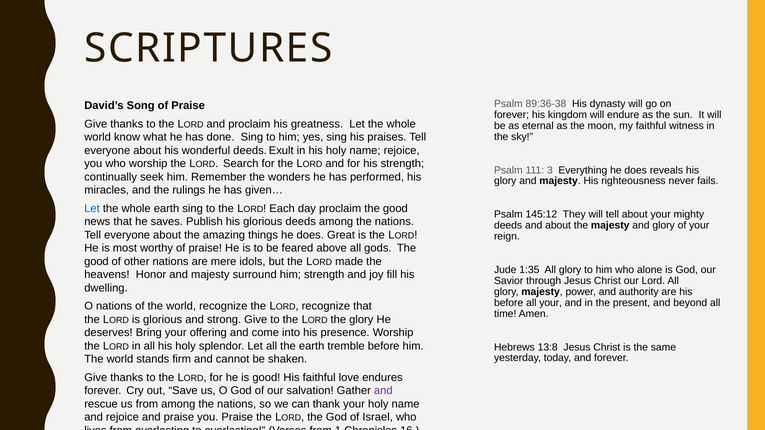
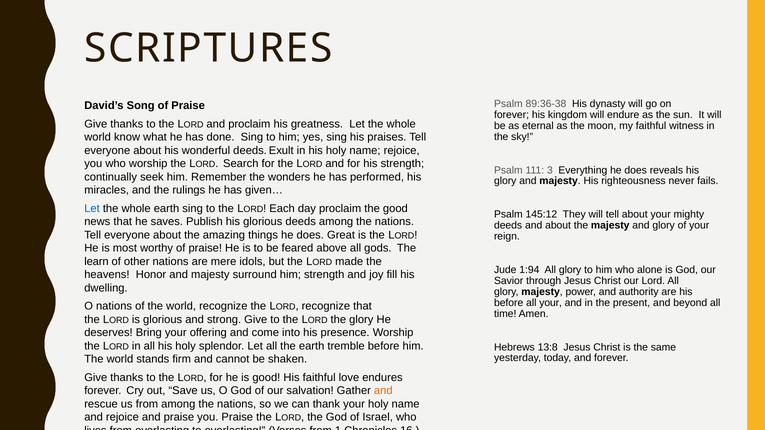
good: good -> learn (96, 262)
1:35: 1:35 -> 1:94 (529, 270)
and colour: purple -> orange (383, 391)
